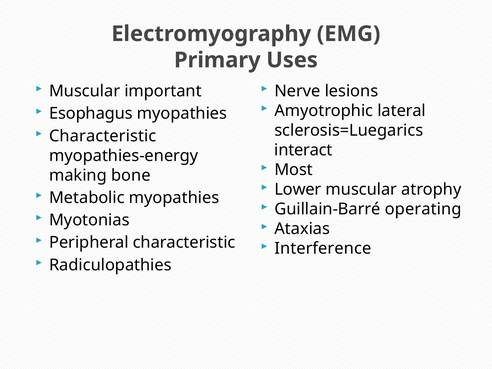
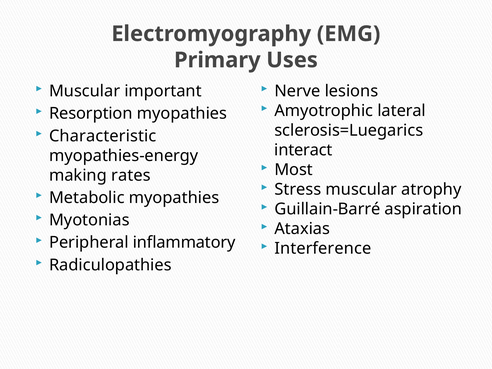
Esophagus: Esophagus -> Resorption (91, 114)
bone: bone -> rates (131, 175)
Lower: Lower -> Stress (298, 190)
operating: operating -> aspiration (423, 209)
Peripheral characteristic: characteristic -> inflammatory (184, 243)
